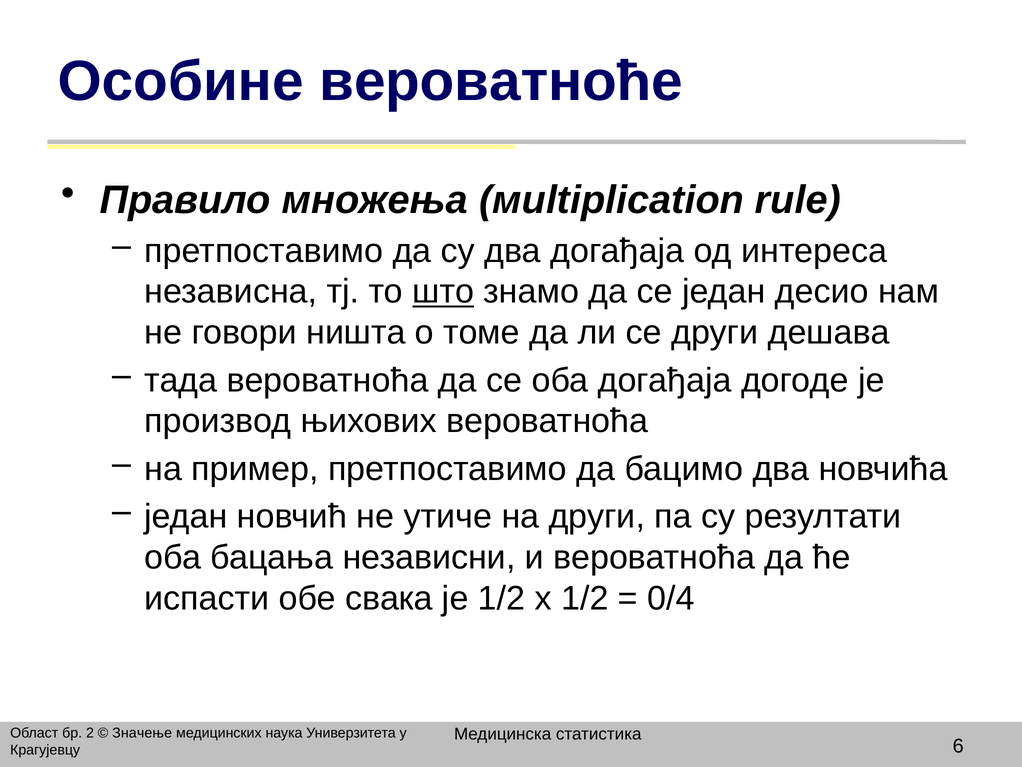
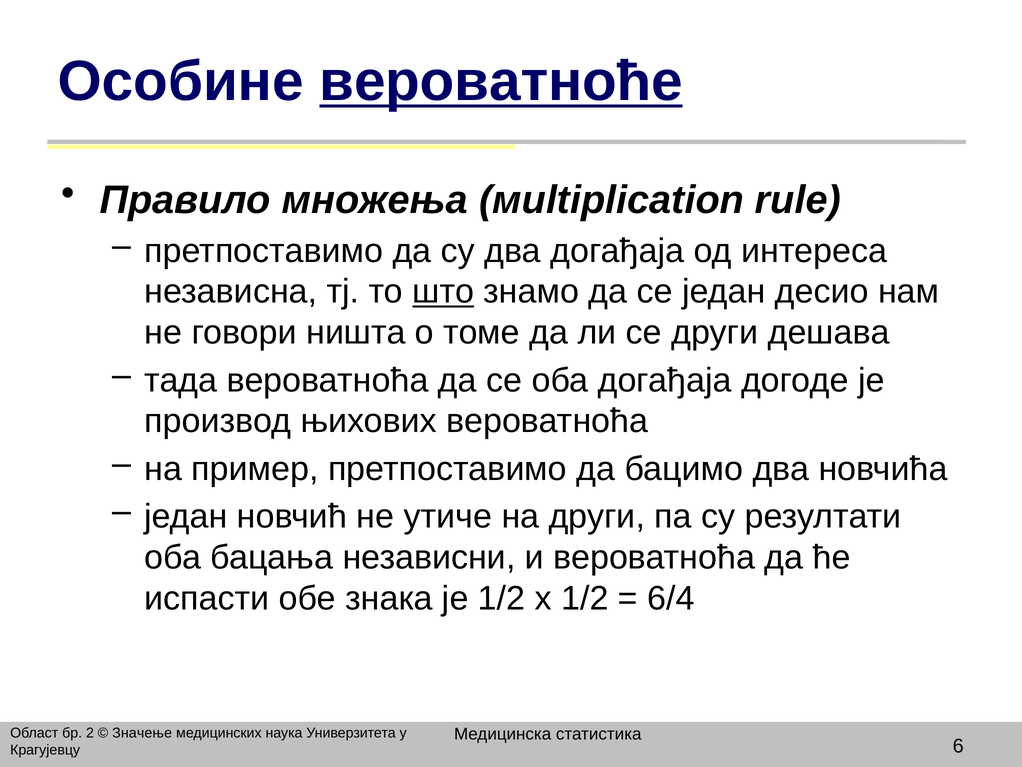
вероватноће underline: none -> present (501, 81)
свака: свака -> знака (389, 598)
0/4: 0/4 -> 6/4 (671, 598)
